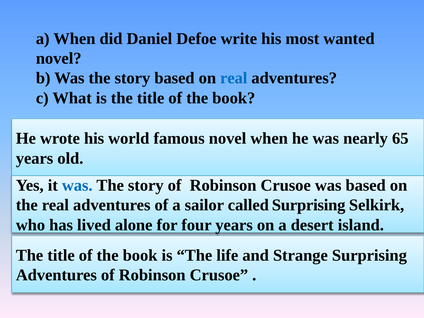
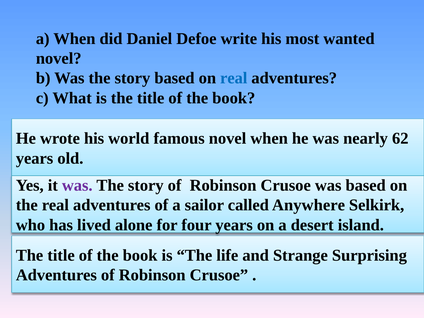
65: 65 -> 62 (400, 139)
was colour: blue -> purple (77, 185)
called Surprising: Surprising -> Anywhere (309, 205)
